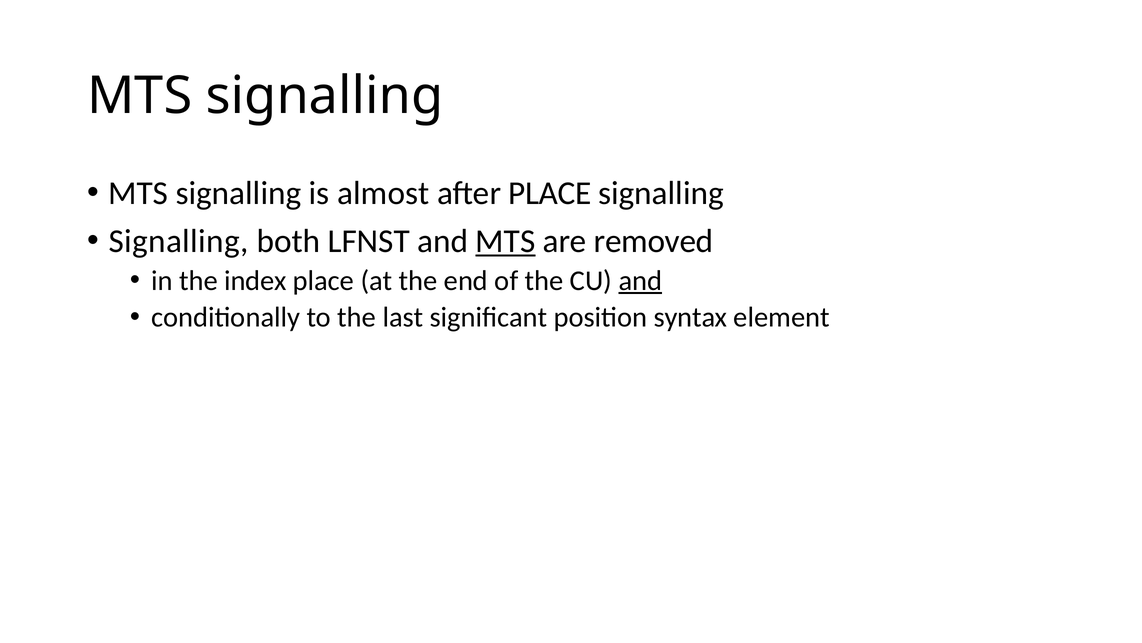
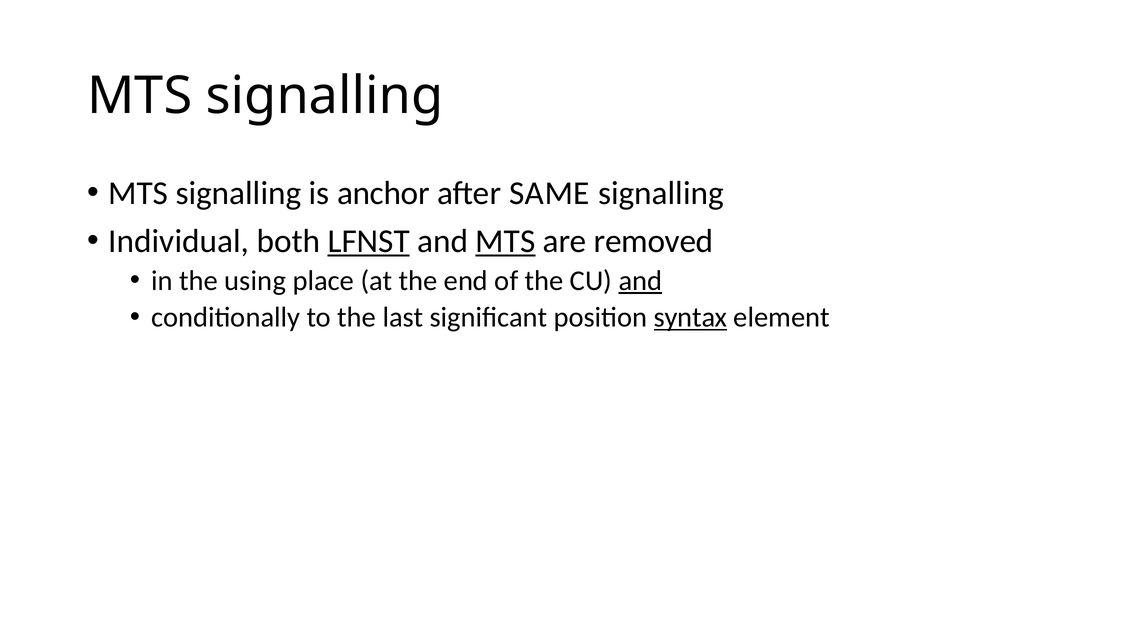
almost: almost -> anchor (383, 193)
after PLACE: PLACE -> SAME (549, 193)
Signalling: Signalling -> Individual (179, 241)
LFNST underline: none -> present (369, 241)
index: index -> using (255, 280)
syntax underline: none -> present (691, 317)
